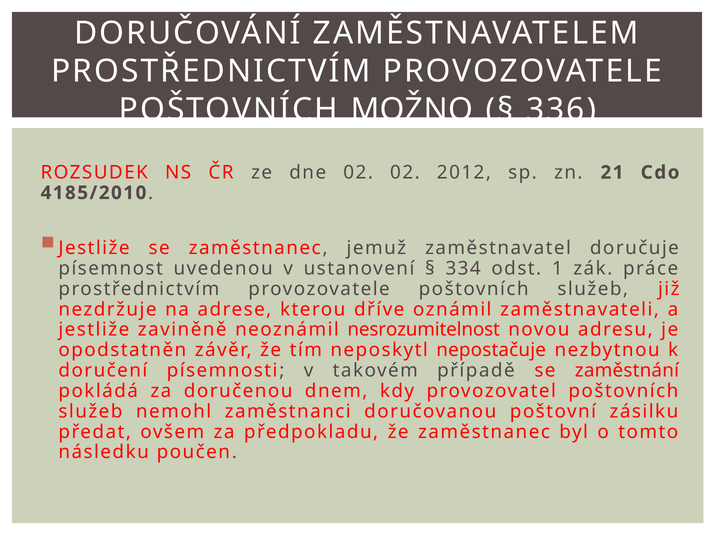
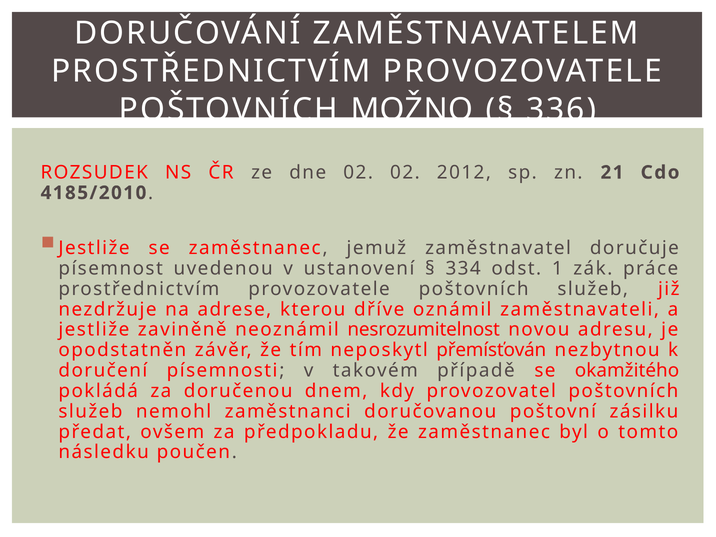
nepostačuje: nepostačuje -> přemísťován (491, 350)
zaměstnání: zaměstnání -> okamžitého (627, 371)
